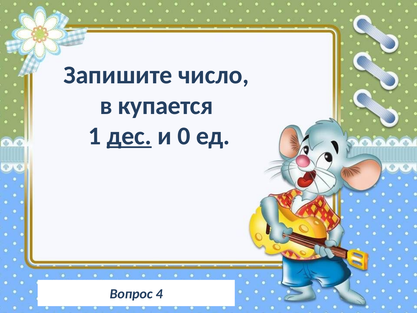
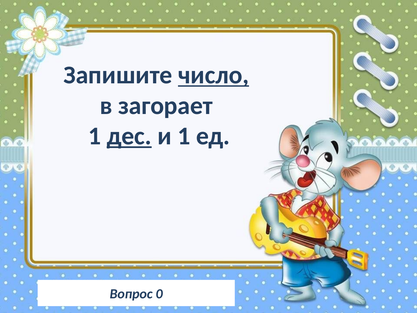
число underline: none -> present (214, 75)
купается: купается -> загорает (165, 106)
и 0: 0 -> 1 (184, 136)
4: 4 -> 0 (159, 294)
